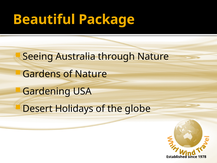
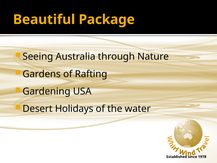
of Nature: Nature -> Rafting (91, 74)
globe: globe -> water (138, 109)
